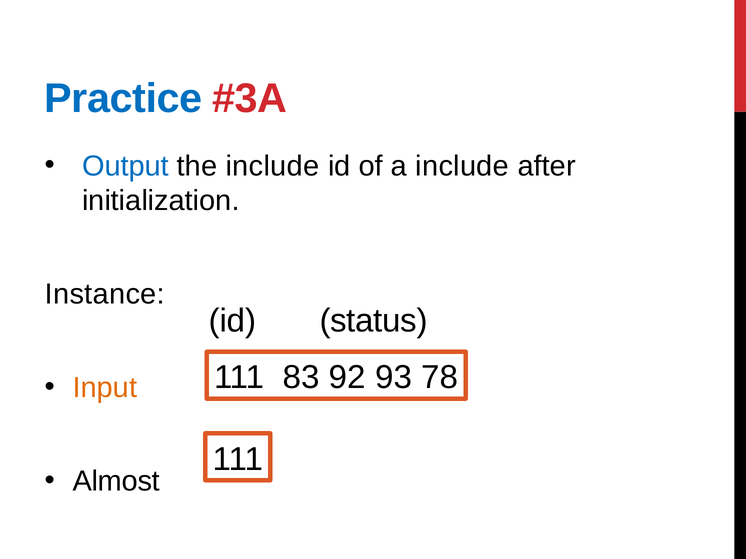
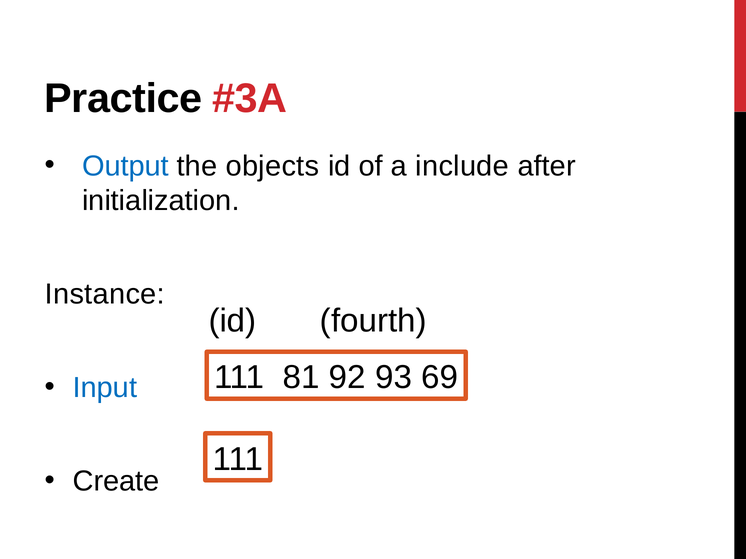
Practice colour: blue -> black (123, 99)
the include: include -> objects (272, 166)
status: status -> fourth (373, 321)
83: 83 -> 81 (301, 378)
78: 78 -> 69 (440, 378)
Input colour: orange -> blue (105, 388)
Almost: Almost -> Create (116, 482)
